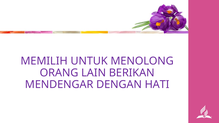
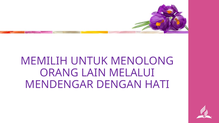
BERIKAN: BERIKAN -> MELALUI (132, 73)
